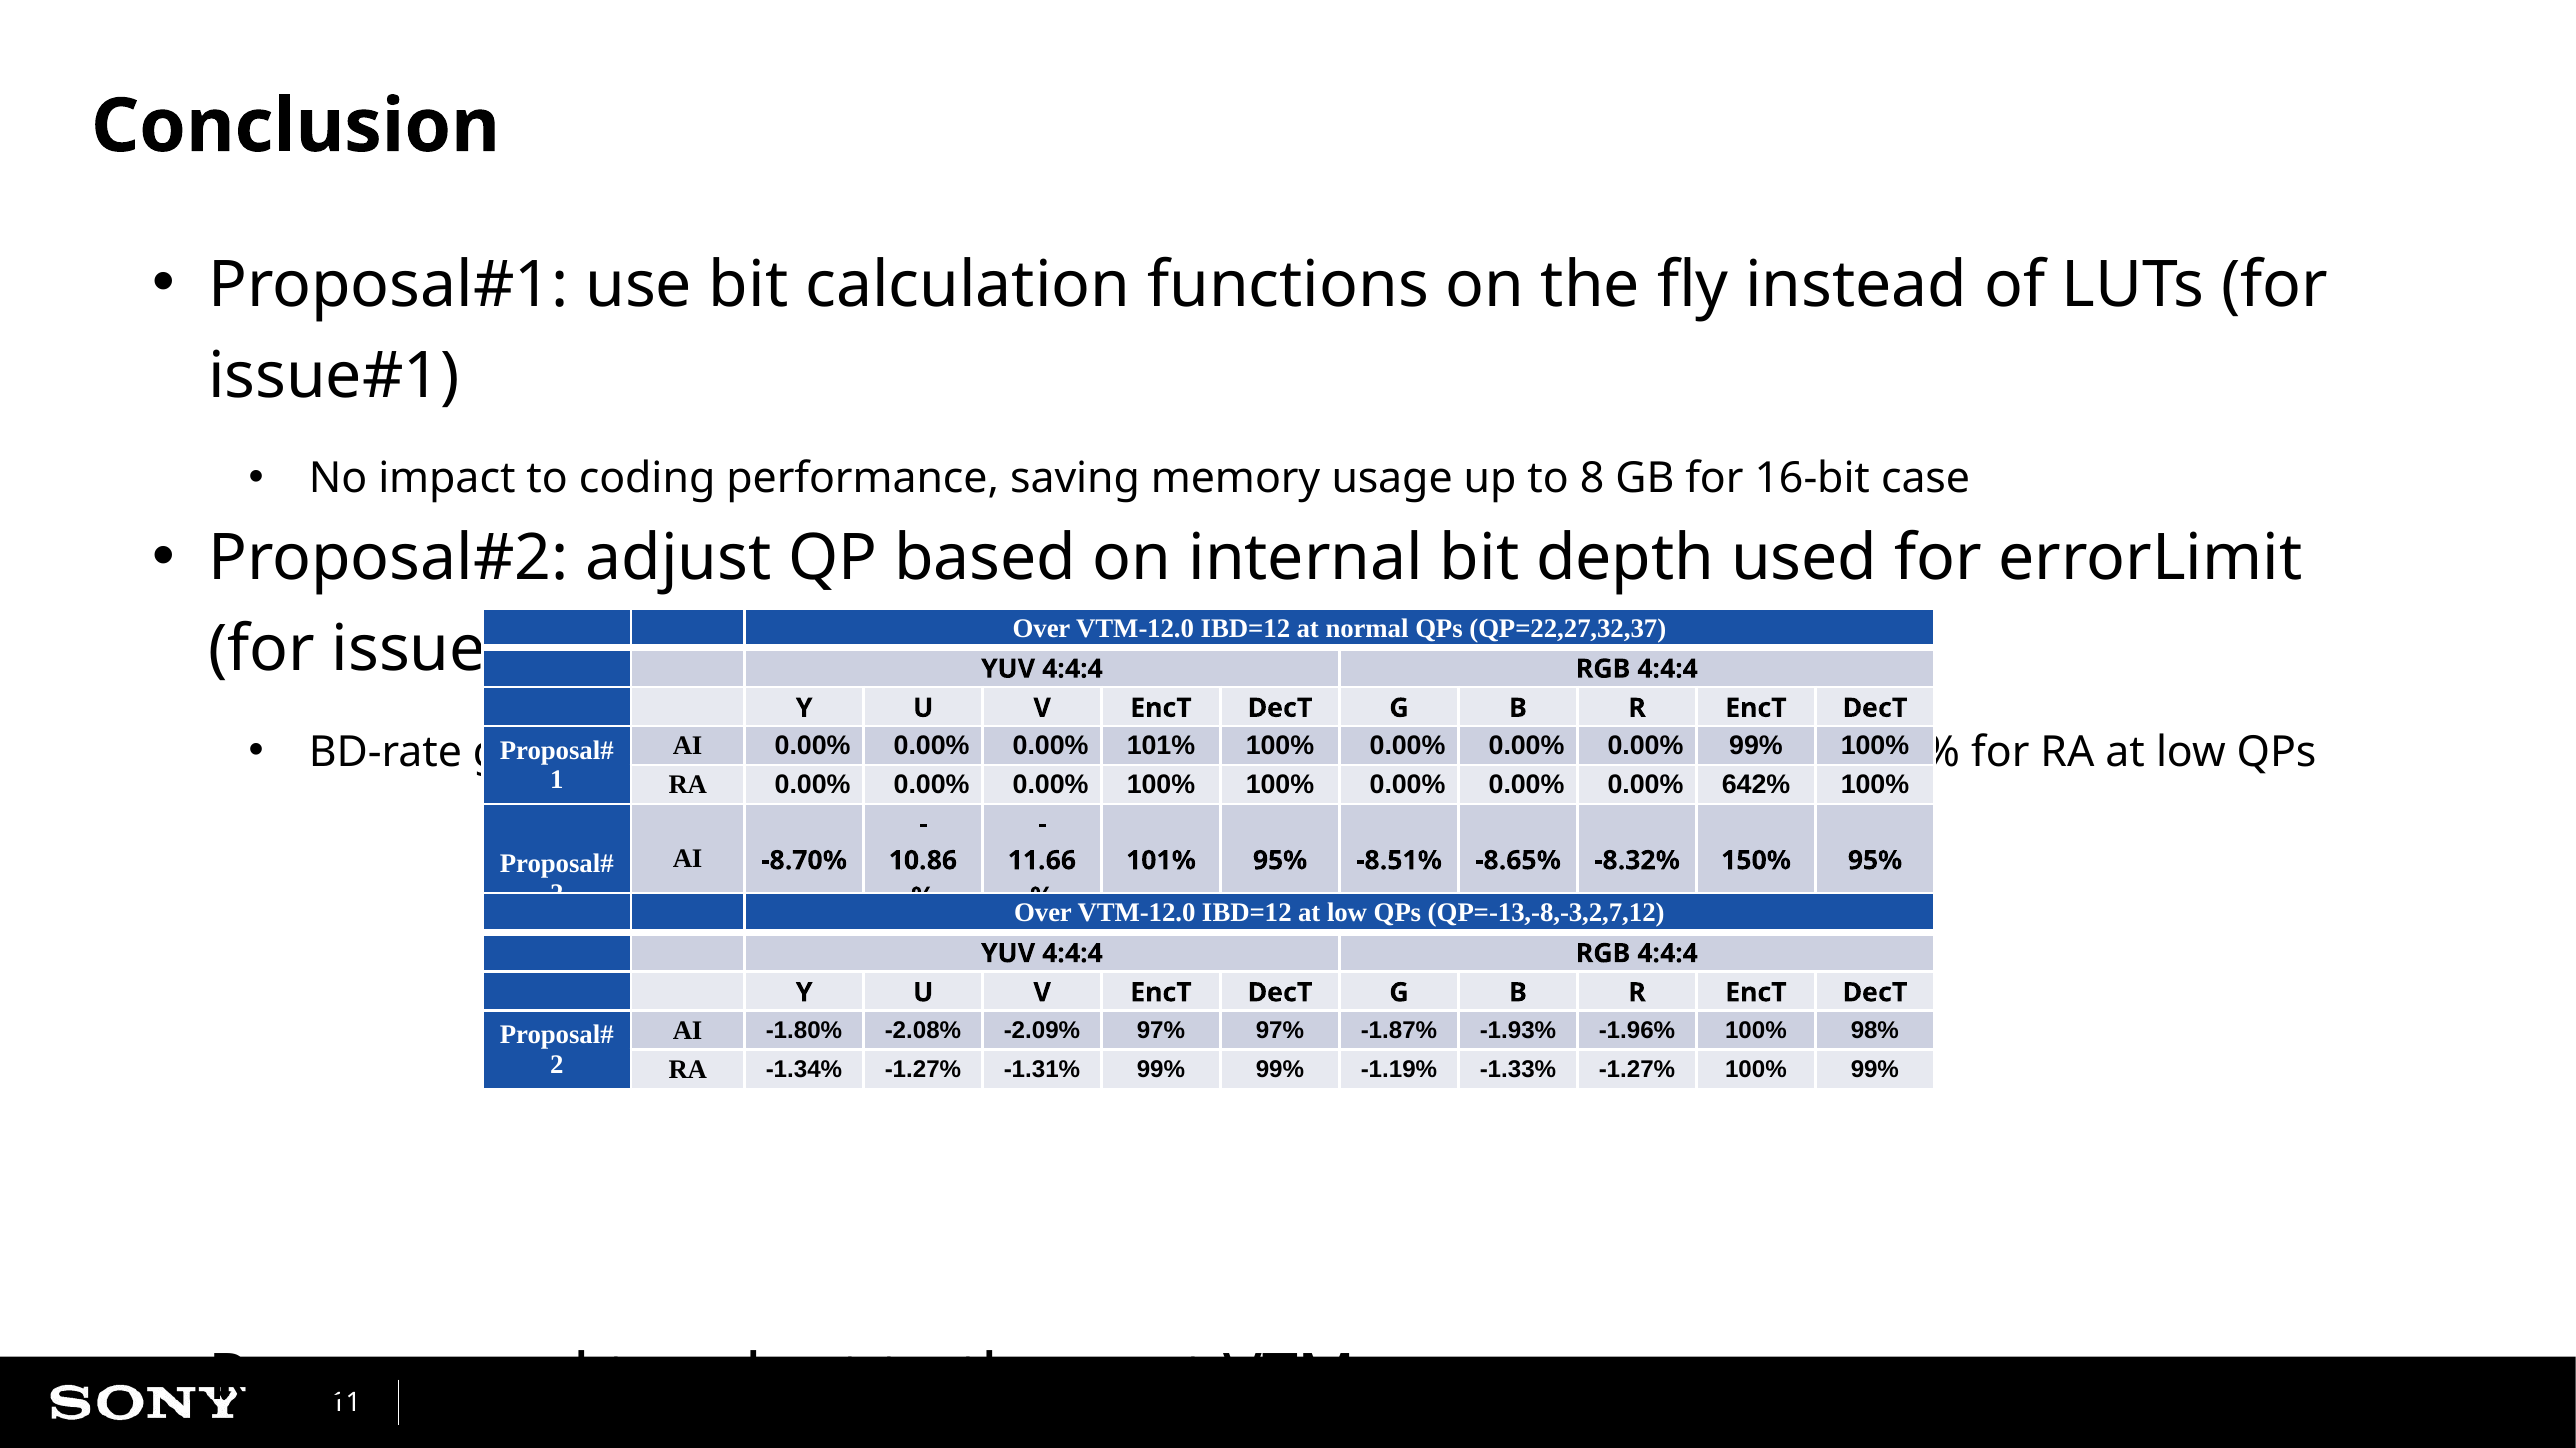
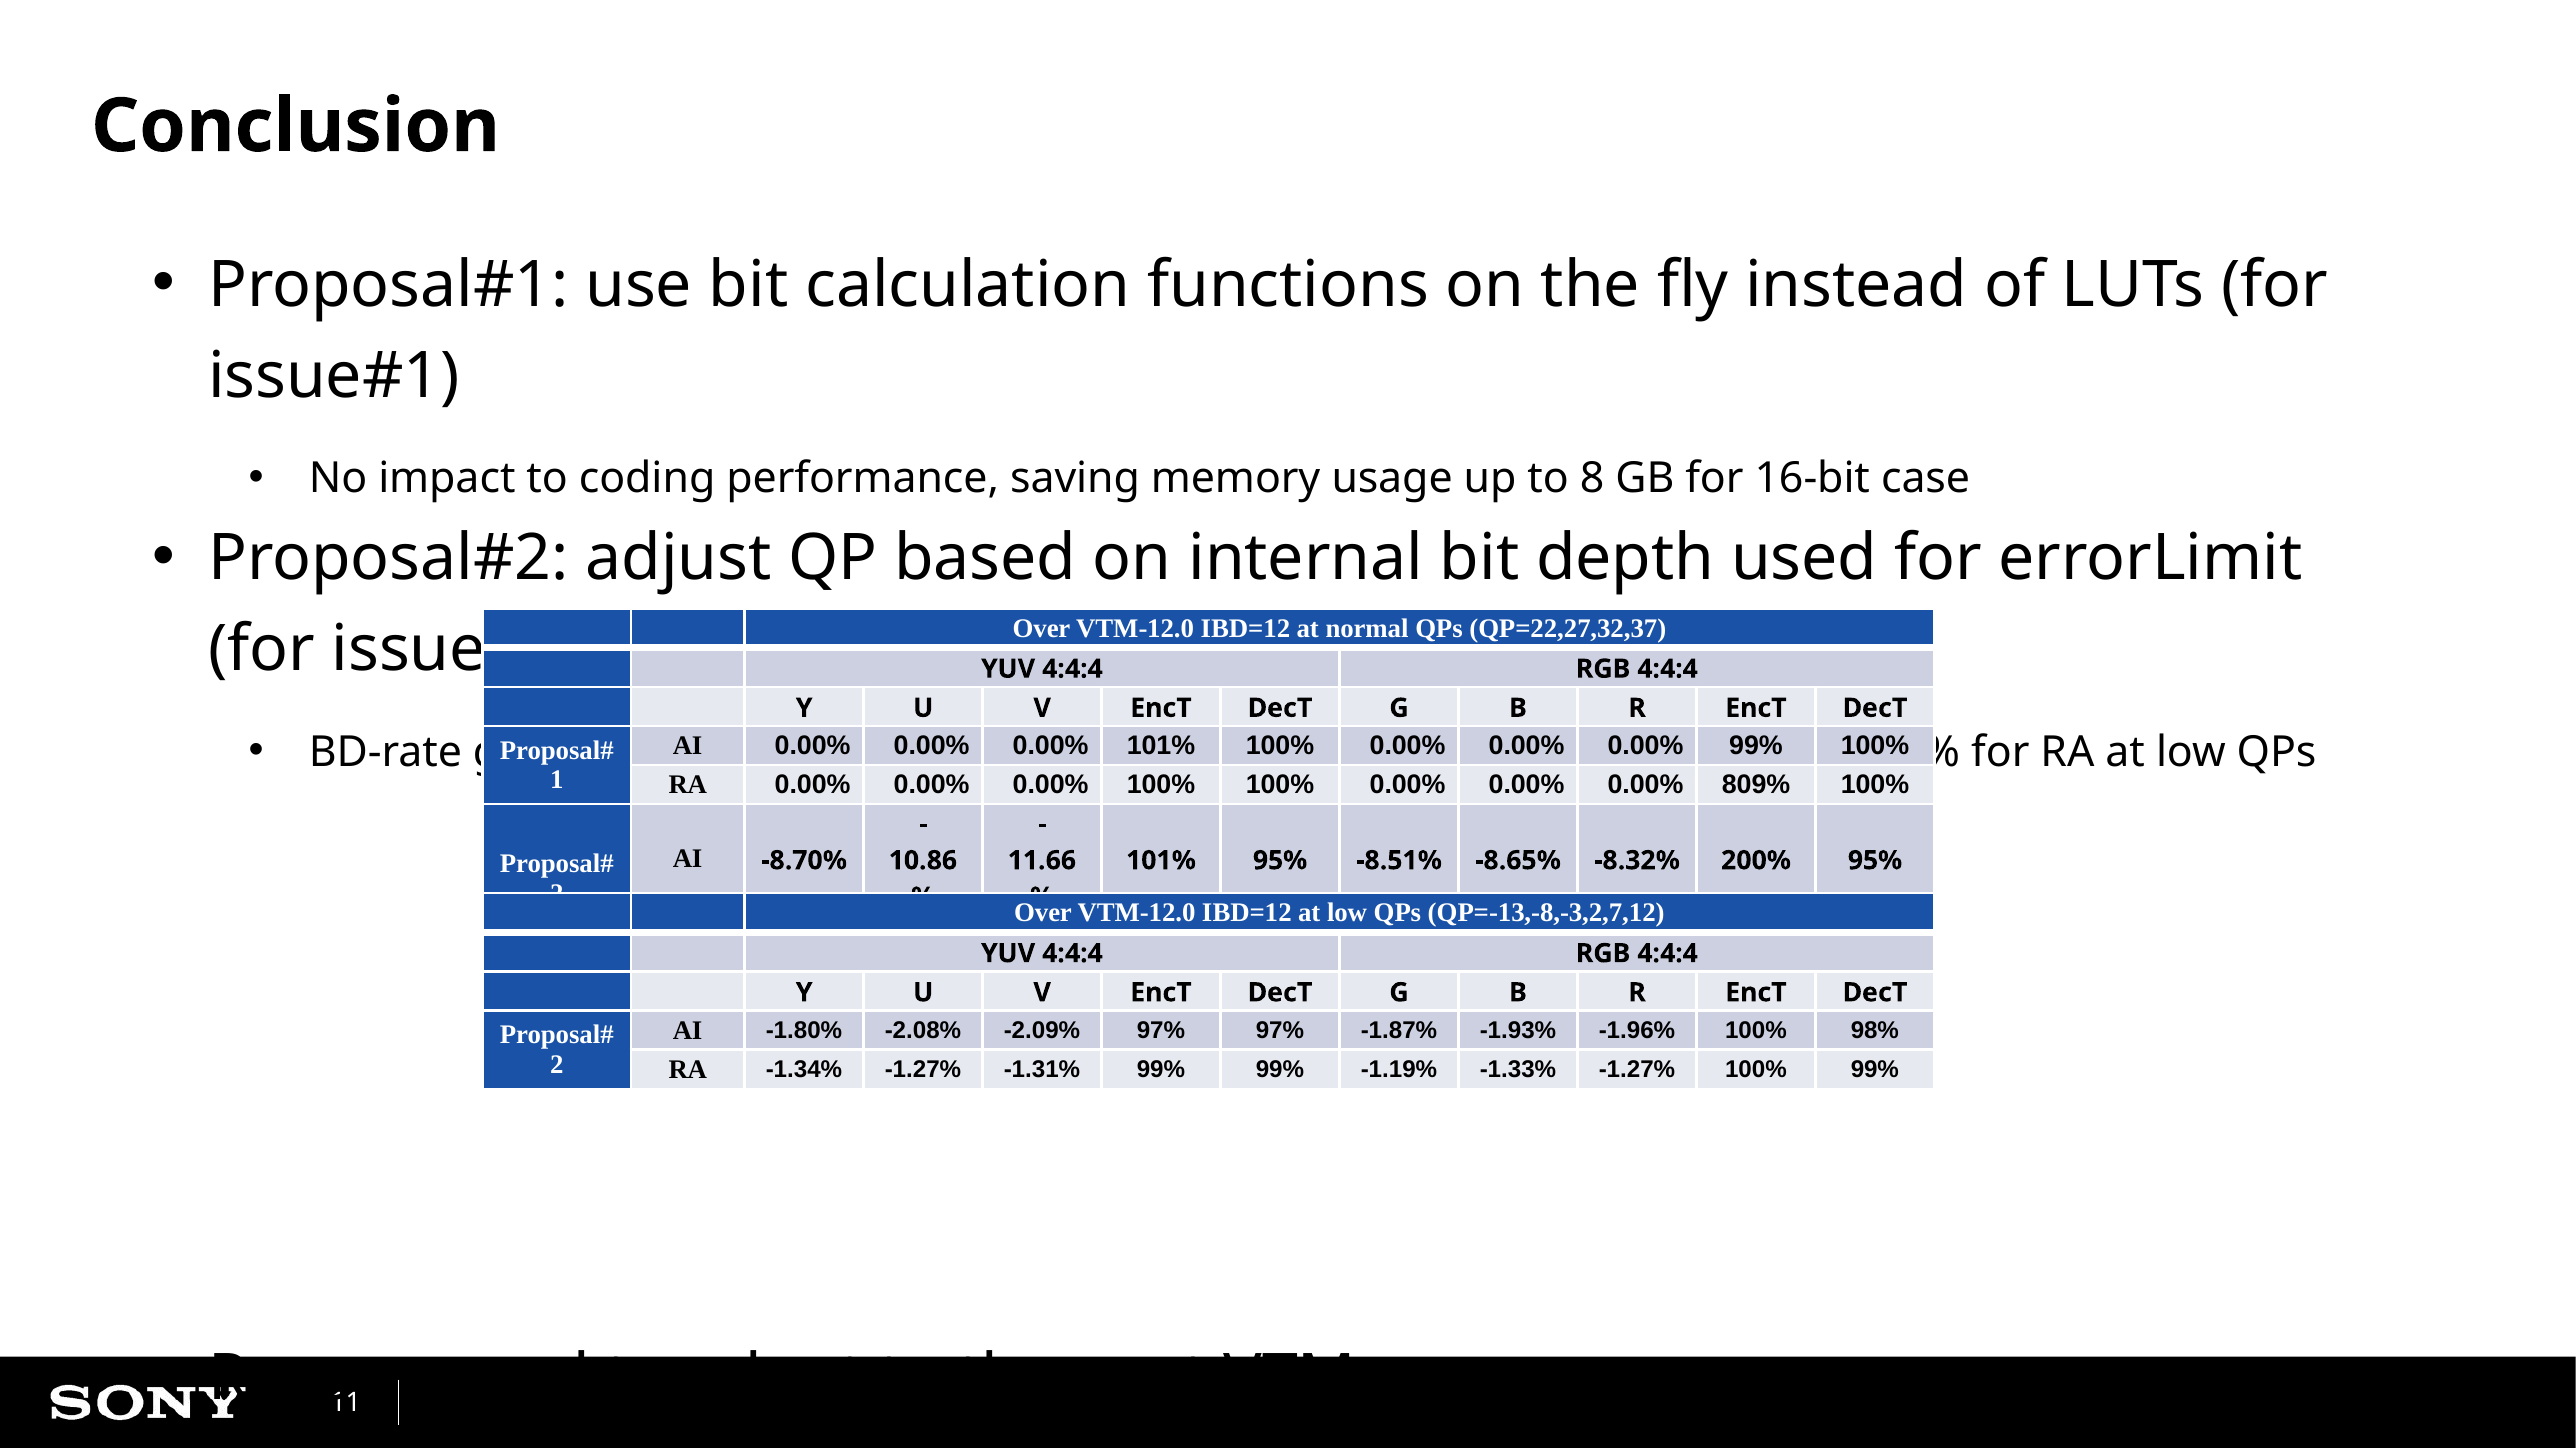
642%: 642% -> 809% (1756, 785)
150%: 150% -> 200% (1756, 860)
